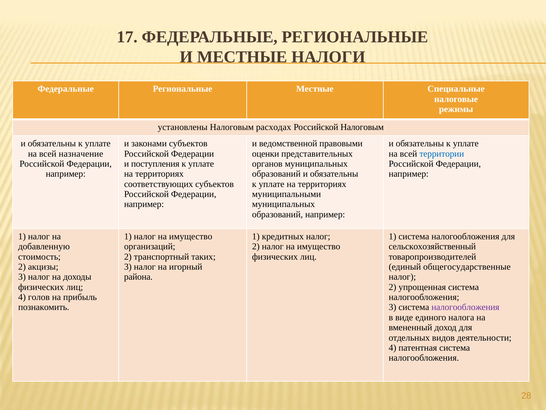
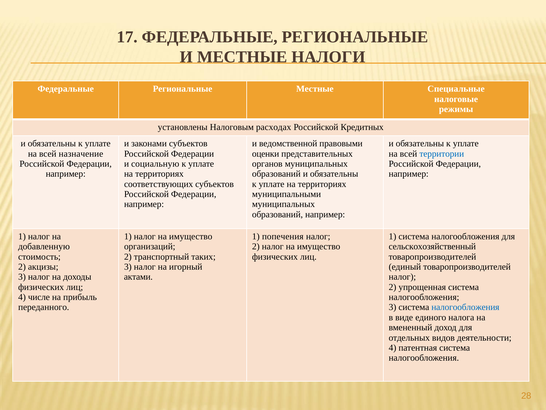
Российской Налоговым: Налоговым -> Кредитных (362, 127)
поступления: поступления -> социальную (155, 164)
кредитных: кредитных -> попечения (283, 236)
единый общегосударственные: общегосударственные -> товаропроизводителей (467, 267)
района: района -> актами (138, 277)
голов: голов -> числе (39, 297)
познакомить: познакомить -> переданного (44, 307)
налогообложения colour: purple -> blue (465, 307)
